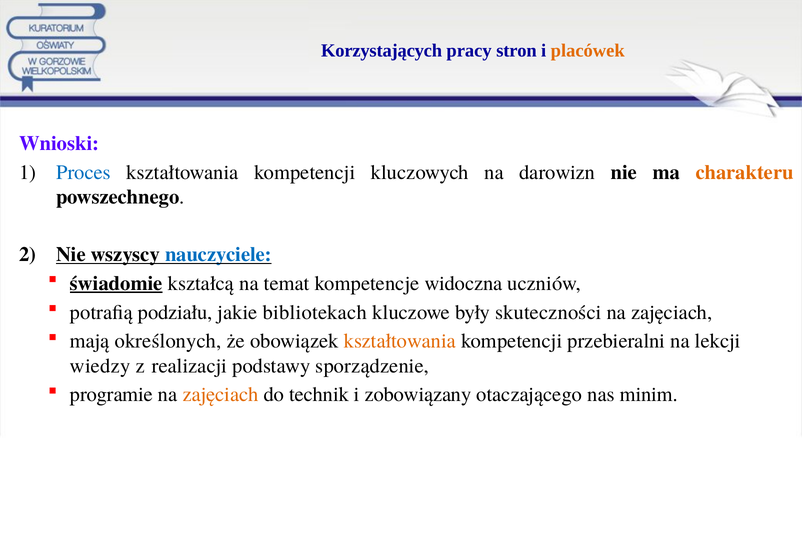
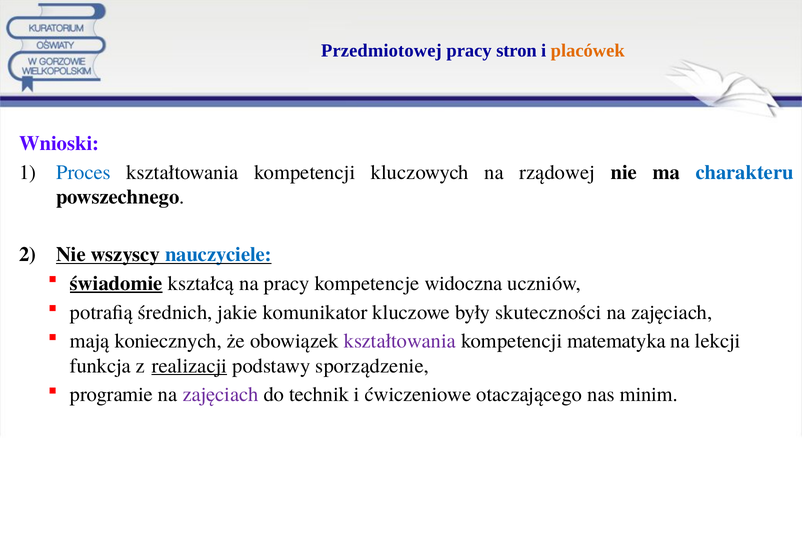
Korzystających: Korzystających -> Przedmiotowej (381, 50)
darowizn: darowizn -> rządowej (557, 172)
charakteru colour: orange -> blue (745, 172)
na temat: temat -> pracy (287, 284)
podziału: podziału -> średnich (175, 312)
bibliotekach: bibliotekach -> komunikator (315, 312)
określonych: określonych -> koniecznych (168, 341)
kształtowania colour: orange -> purple (400, 341)
przebieralni: przebieralni -> matematyka (616, 341)
wiedzy: wiedzy -> funkcja (100, 366)
realizacji underline: none -> present (189, 366)
zajęciach colour: orange -> purple (221, 395)
zobowiązany: zobowiązany -> ćwiczeniowe (418, 395)
